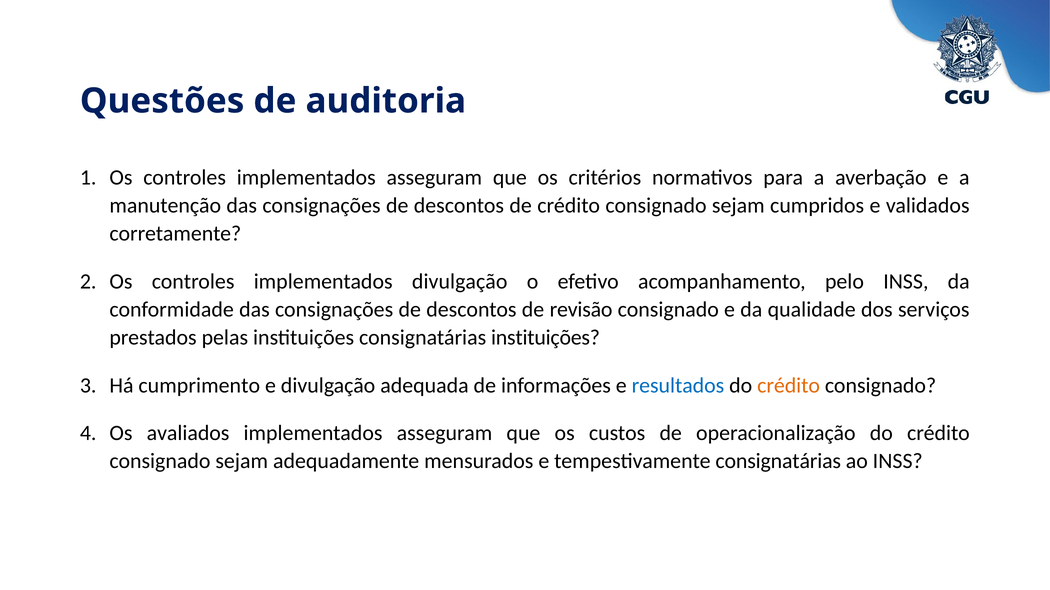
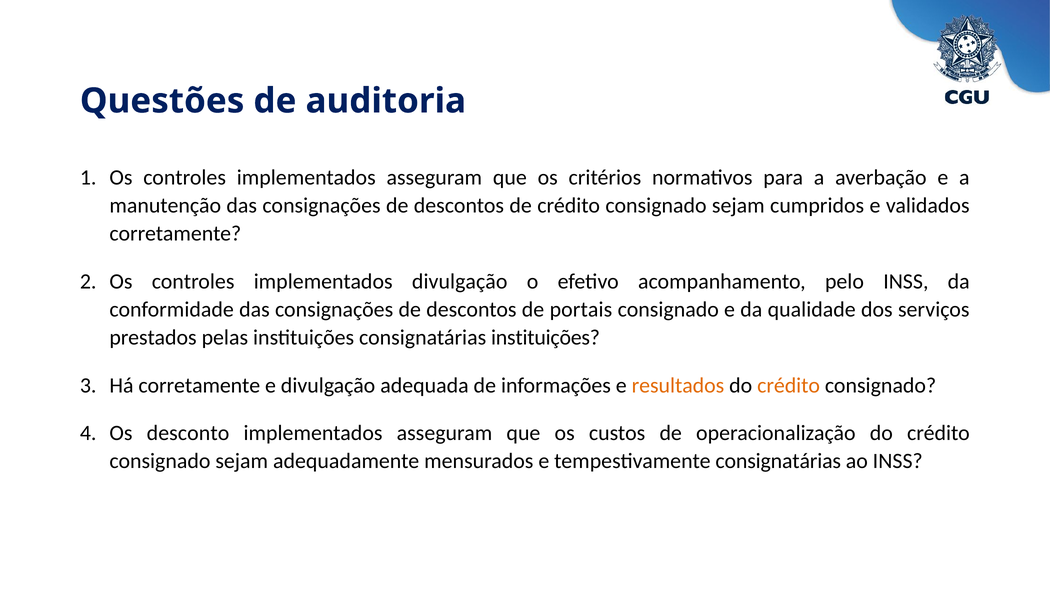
revisão: revisão -> portais (581, 310)
Há cumprimento: cumprimento -> corretamente (199, 386)
resultados colour: blue -> orange (678, 386)
avaliados: avaliados -> desconto (188, 434)
